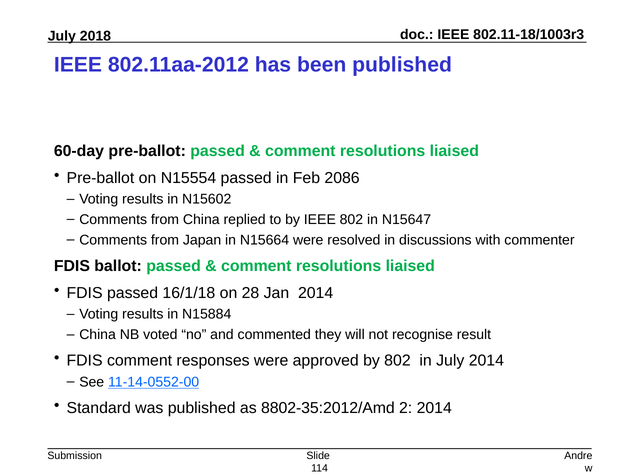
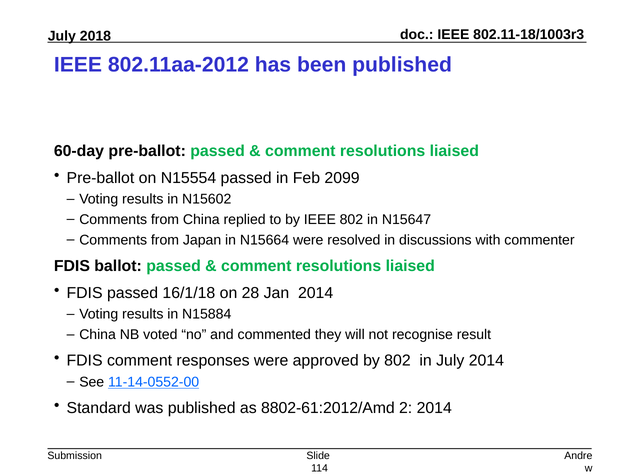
2086: 2086 -> 2099 (342, 178)
8802-35:2012/Amd: 8802-35:2012/Amd -> 8802-61:2012/Amd (328, 408)
